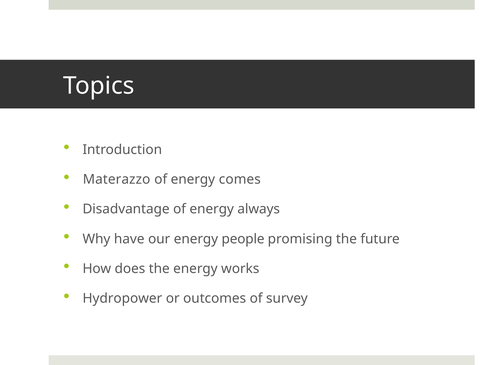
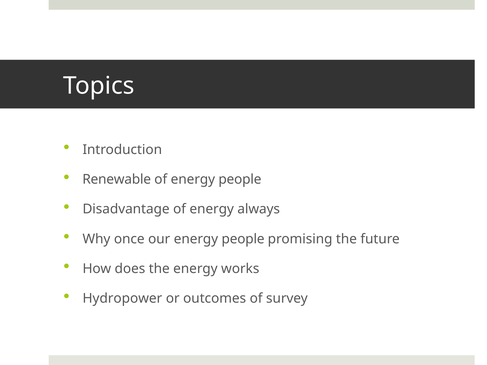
Materazzo: Materazzo -> Renewable (117, 180)
of energy comes: comes -> people (240, 180)
have: have -> once (129, 239)
